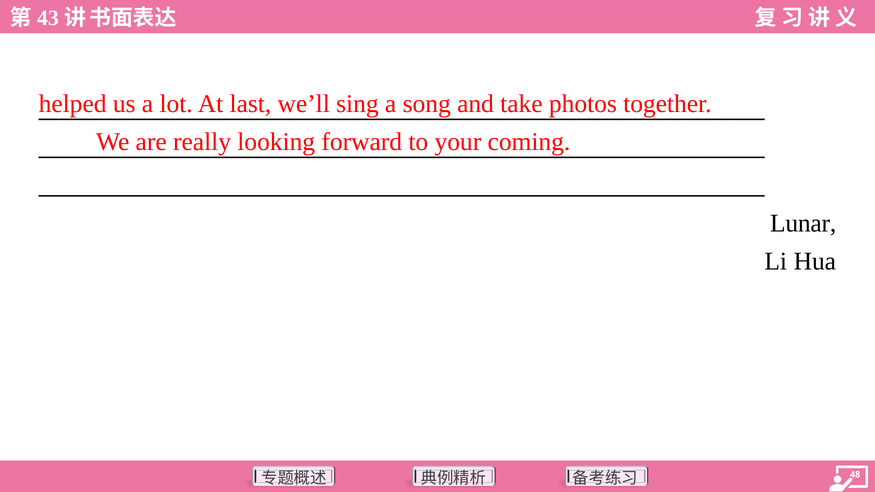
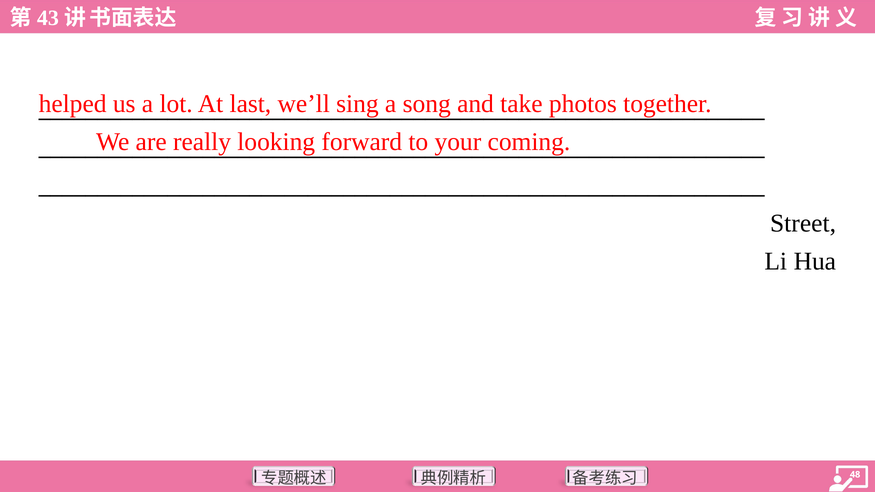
Lunar: Lunar -> Street (803, 223)
